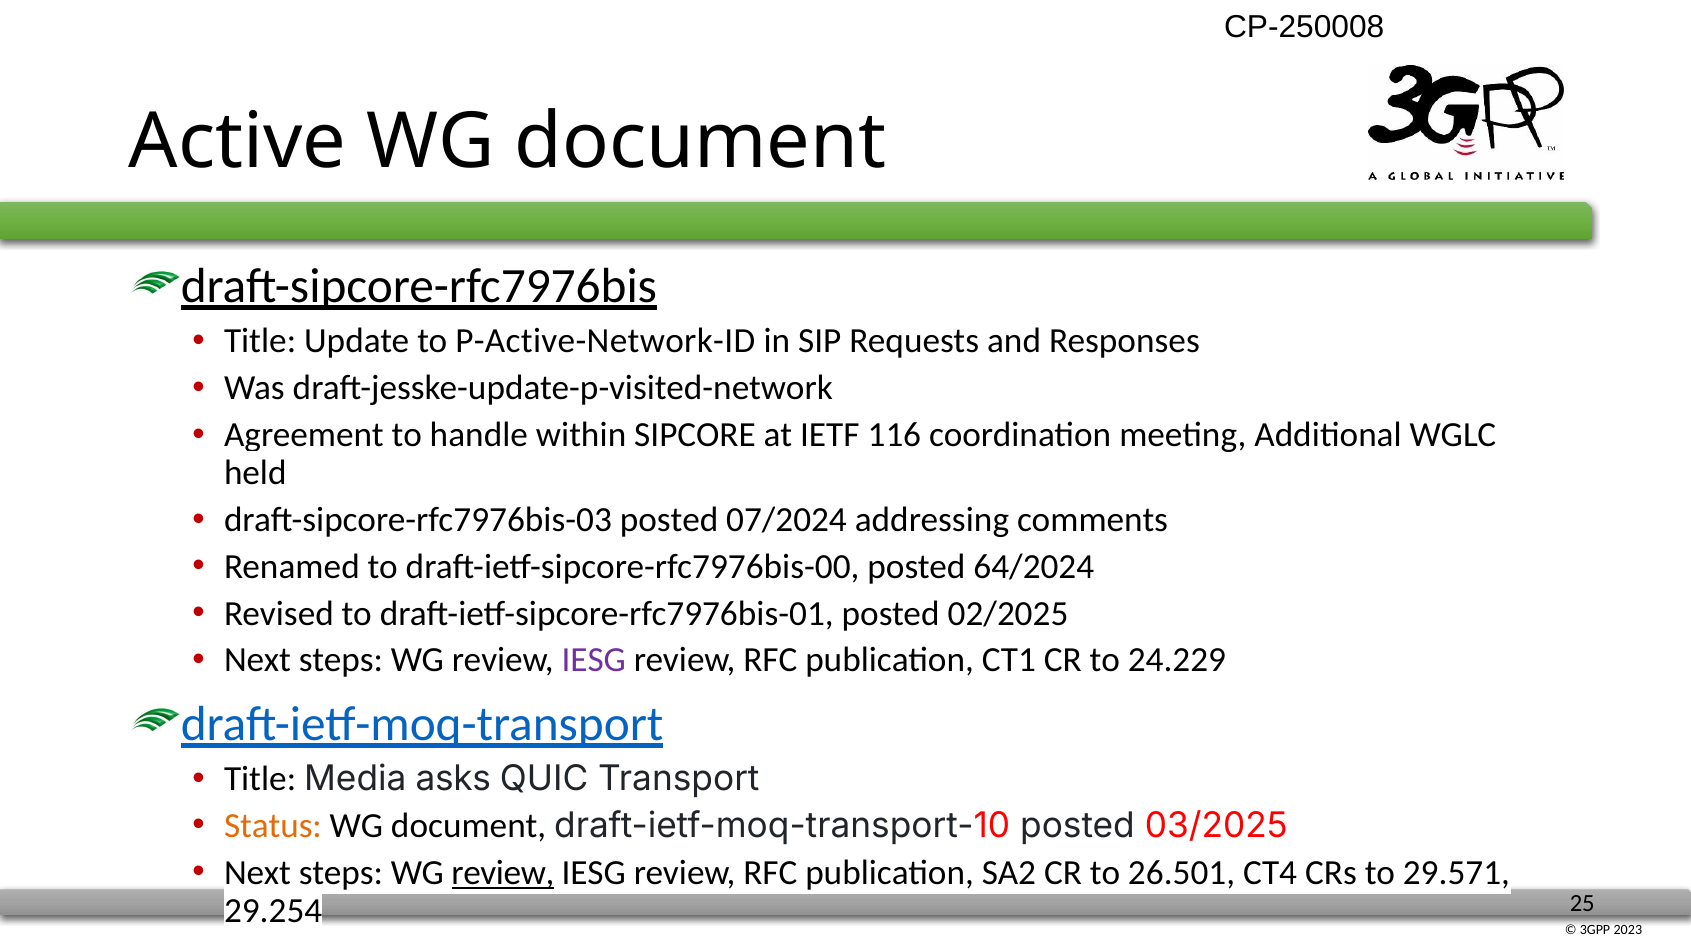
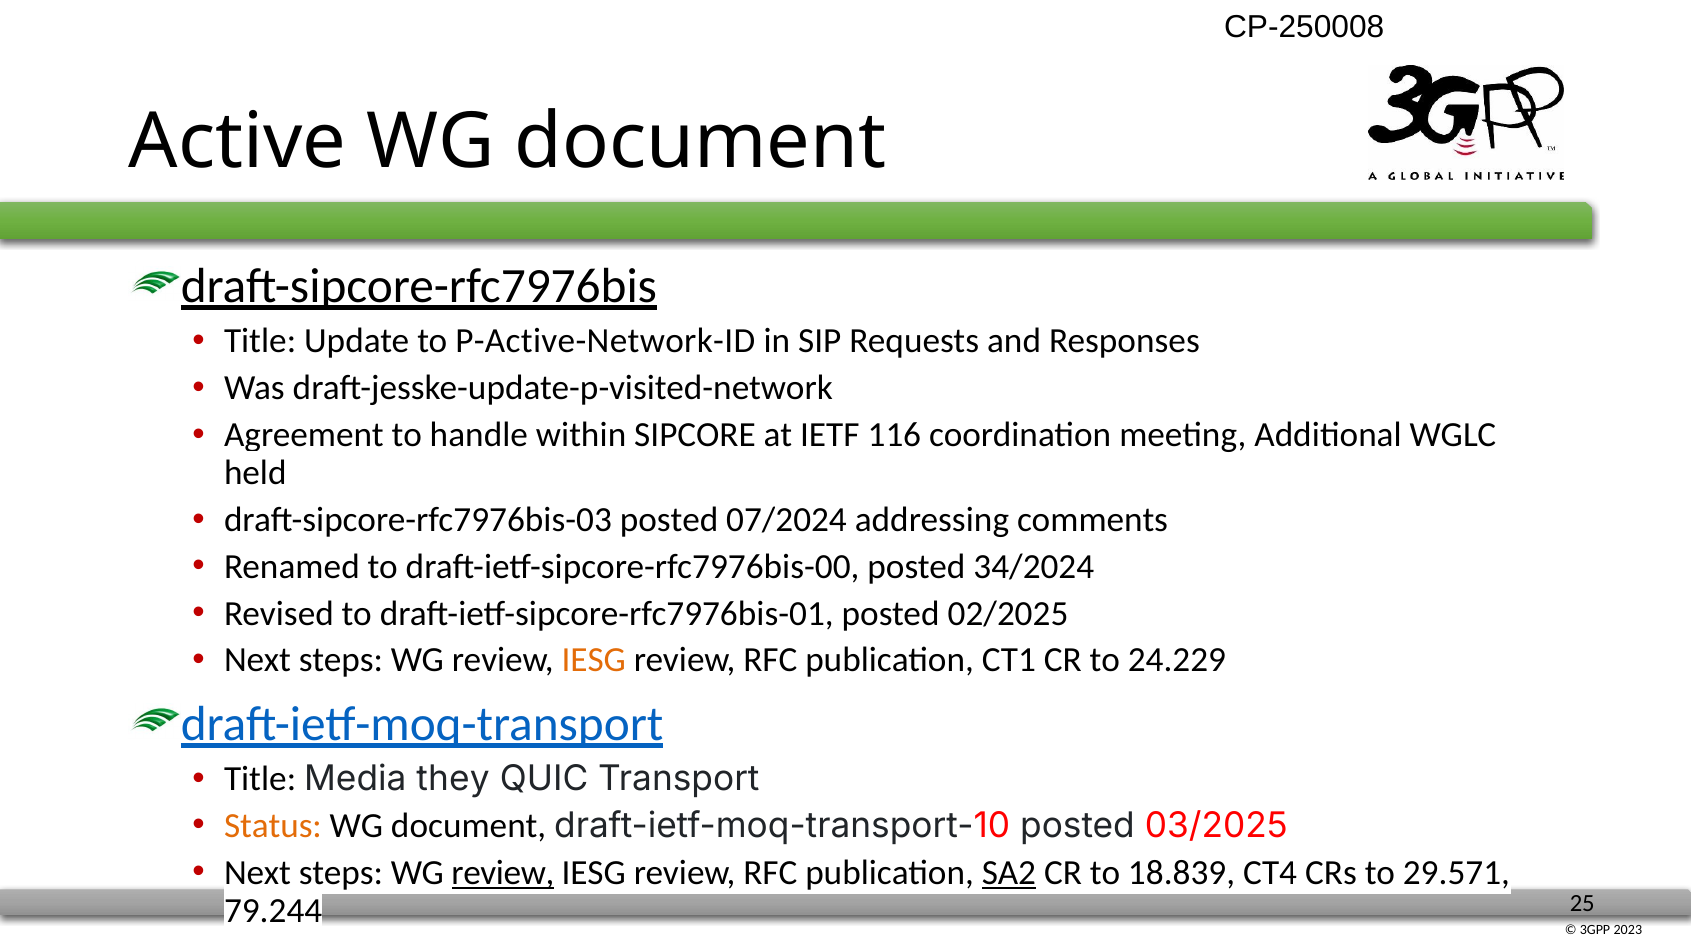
64/2024: 64/2024 -> 34/2024 (1034, 567)
IESG colour: purple -> orange (594, 660)
asks: asks -> they (453, 779)
SA2 underline: none -> present (1009, 873)
26.501: 26.501 -> 18.839 (1182, 873)
29.254: 29.254 -> 79.244 (273, 911)
